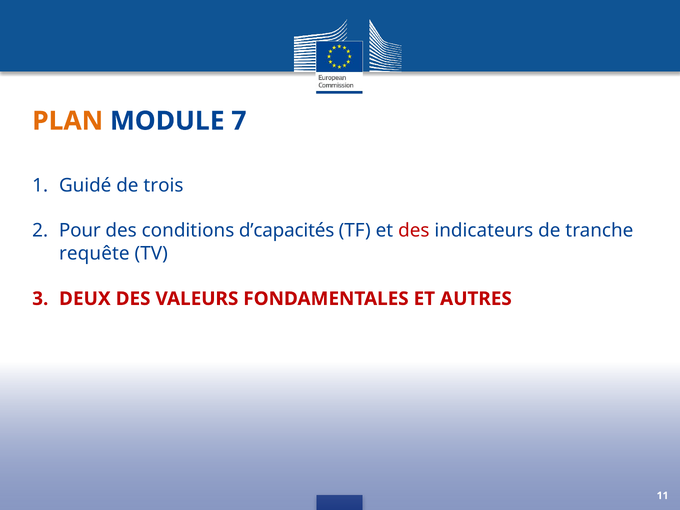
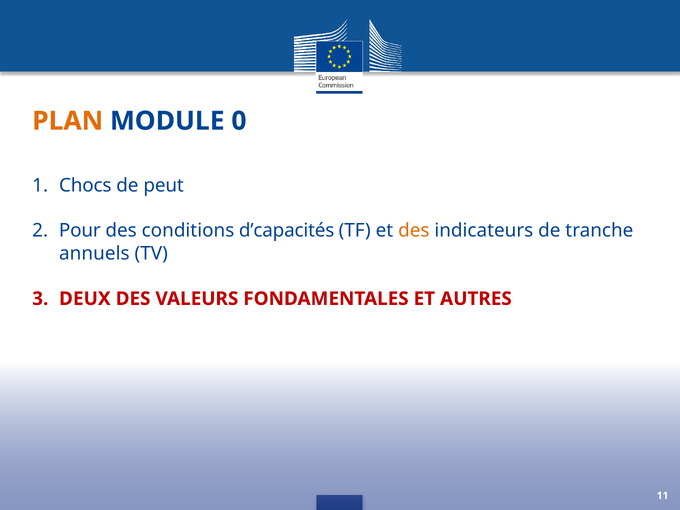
7: 7 -> 0 (239, 121)
Guidé: Guidé -> Chocs (85, 185)
trois: trois -> peut (164, 185)
des colour: red -> orange (414, 231)
requête: requête -> annuels (94, 253)
